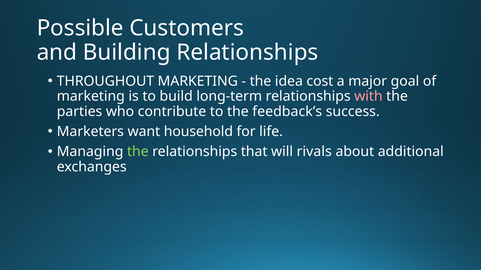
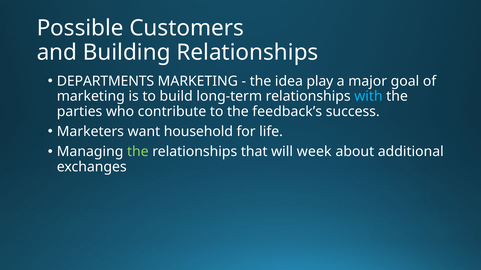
THROUGHOUT: THROUGHOUT -> DEPARTMENTS (105, 81)
cost: cost -> play (320, 81)
with colour: pink -> light blue (368, 96)
rivals: rivals -> week (314, 152)
